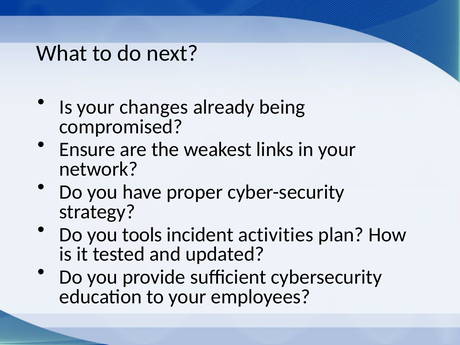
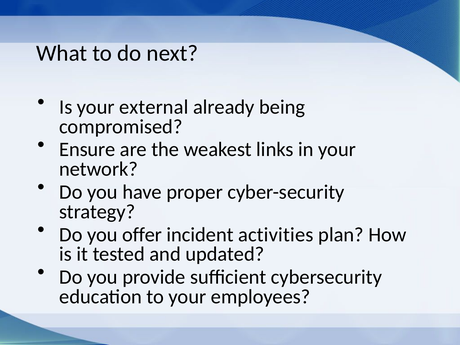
changes: changes -> external (154, 107)
tools: tools -> offer (142, 235)
